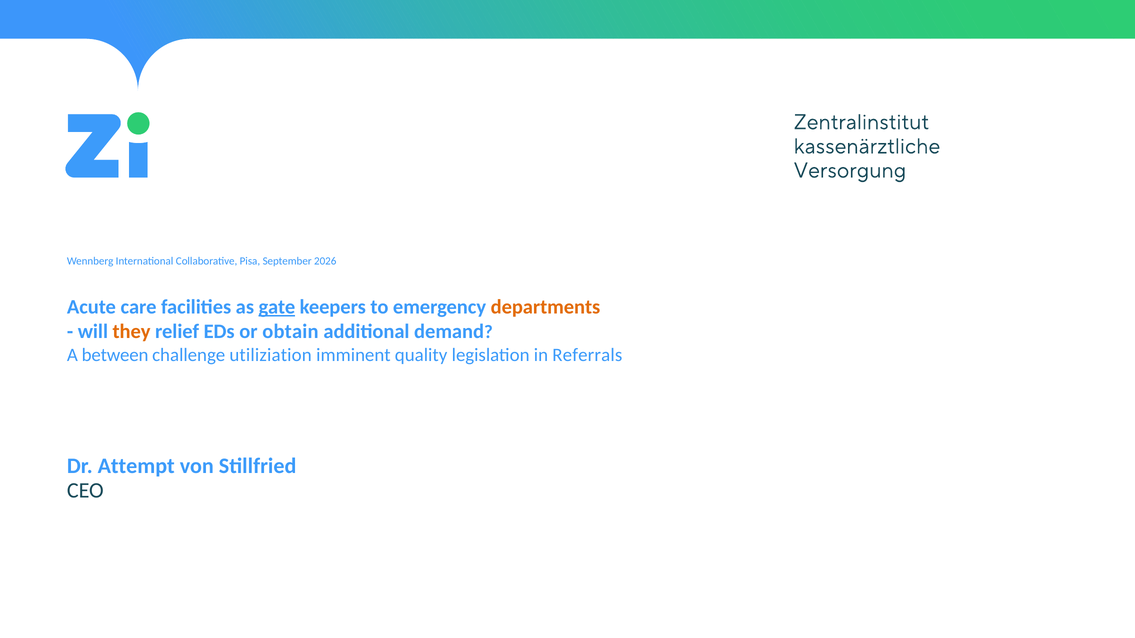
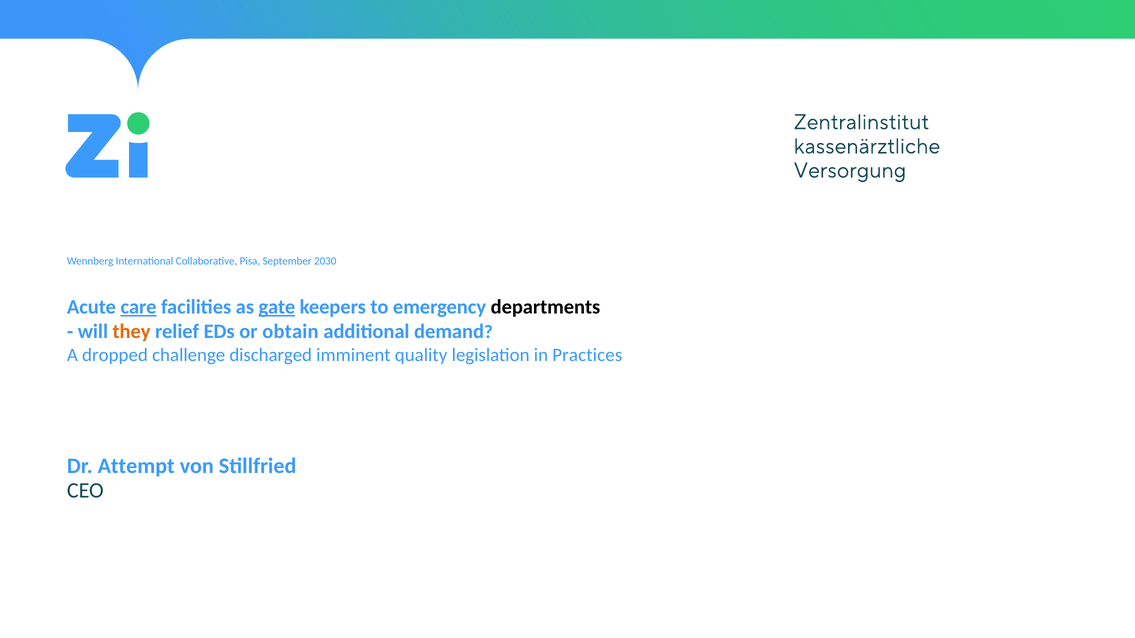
2026: 2026 -> 2030 (325, 261)
care underline: none -> present (139, 307)
departments colour: orange -> black (545, 307)
between: between -> dropped (115, 355)
utiliziation: utiliziation -> discharged (271, 355)
Referrals: Referrals -> Practices (587, 355)
